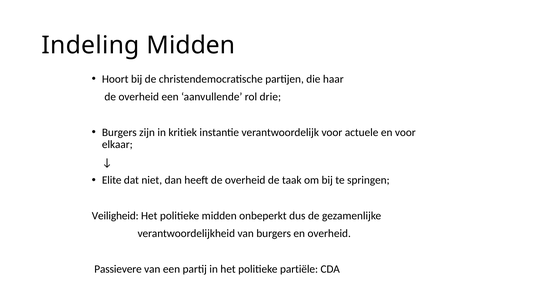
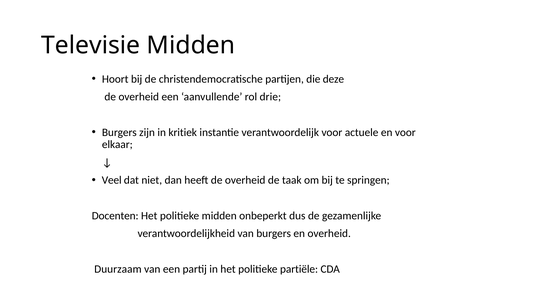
Indeling: Indeling -> Televisie (91, 45)
haar: haar -> deze (333, 79)
Elite: Elite -> Veel (112, 180)
Veiligheid: Veiligheid -> Docenten (115, 216)
Passievere: Passievere -> Duurzaam (118, 269)
